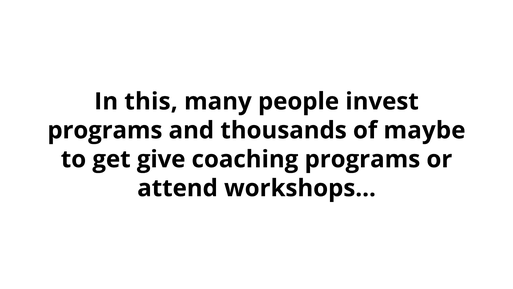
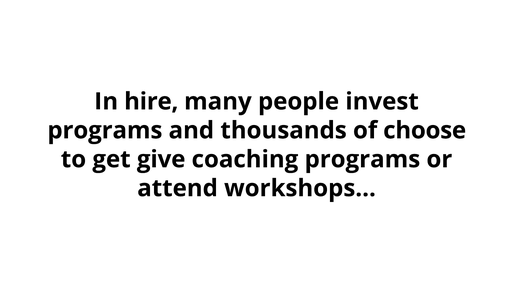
this: this -> hire (151, 101)
maybe: maybe -> choose (425, 130)
